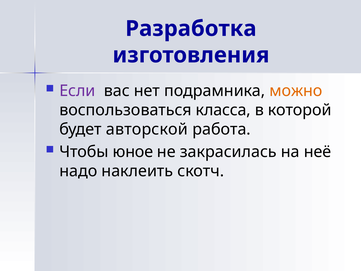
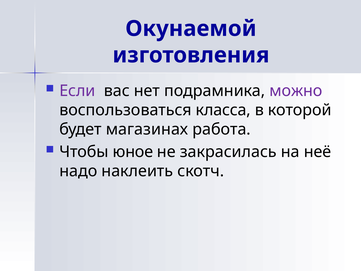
Разработка: Разработка -> Окунаемой (191, 29)
можно colour: orange -> purple (296, 91)
авторской: авторской -> магазинах (147, 129)
